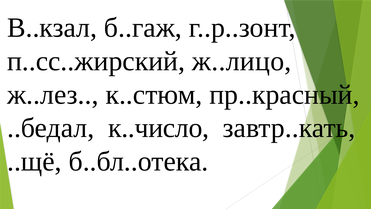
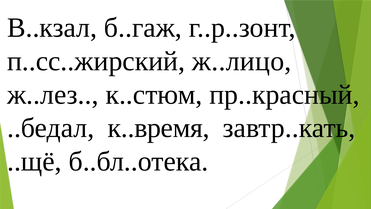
к..число: к..число -> к..время (159, 128)
